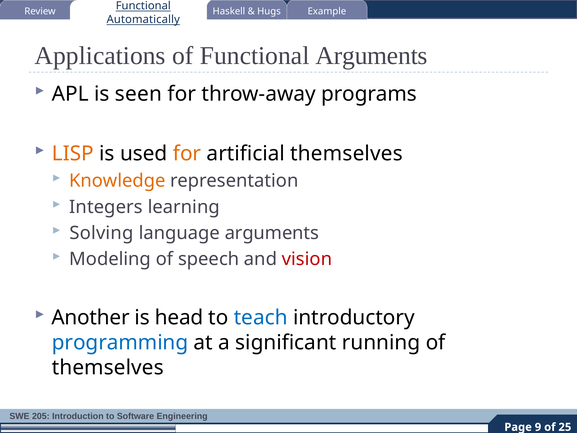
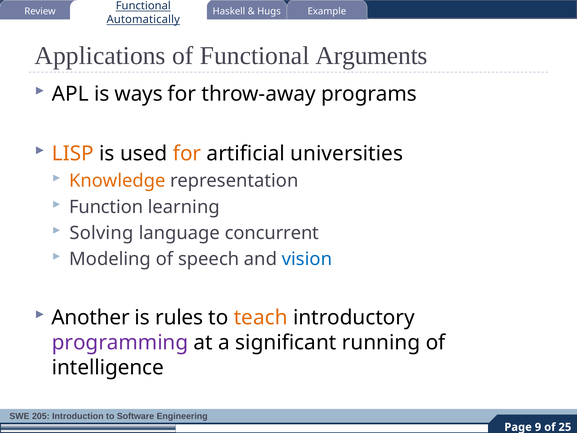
seen: seen -> ways (139, 94)
artificial themselves: themselves -> universities (347, 153)
Integers: Integers -> Function (106, 207)
language arguments: arguments -> concurrent (272, 233)
vision colour: red -> blue (307, 259)
head: head -> rules (179, 317)
teach colour: blue -> orange (261, 317)
programming colour: blue -> purple (120, 342)
themselves: themselves -> intelligence (108, 367)
